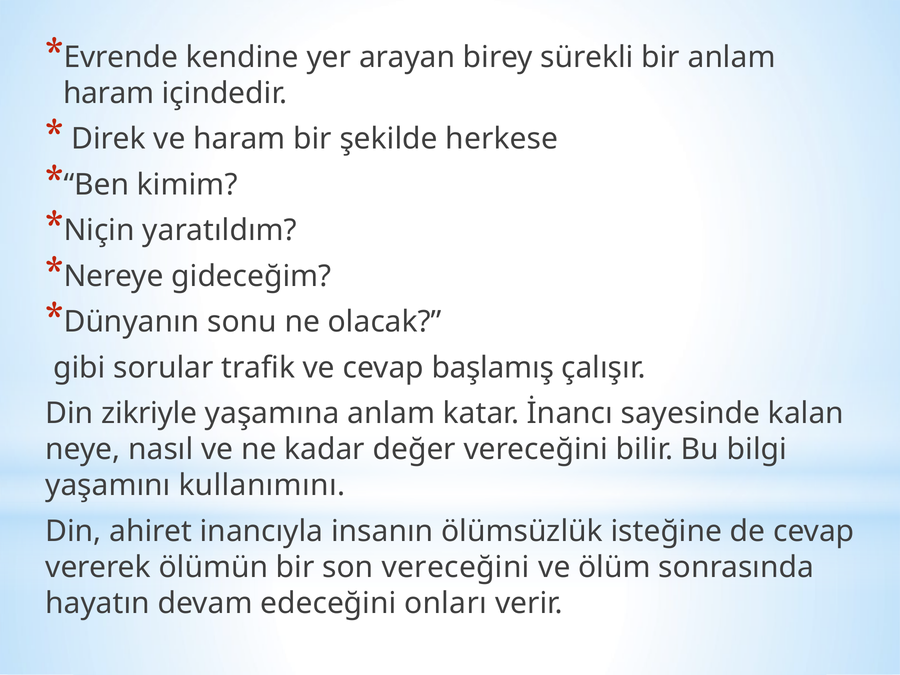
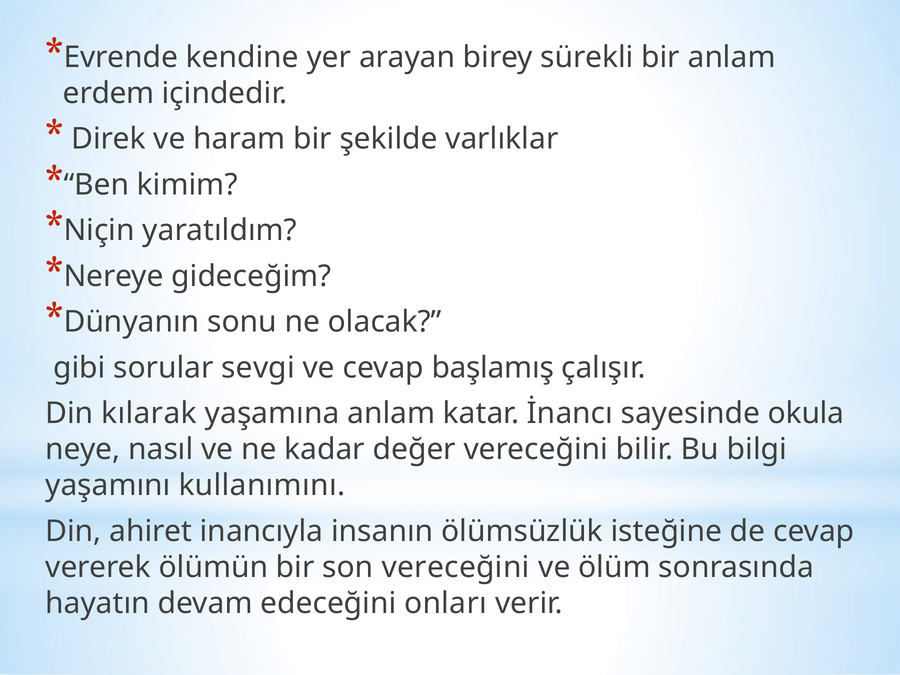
haram: haram -> erdem (109, 93)
herkese: herkese -> varlıklar (502, 139)
trafik: trafik -> sevgi (258, 368)
zikriyle: zikriyle -> kılarak (149, 414)
kalan: kalan -> okula (806, 414)
